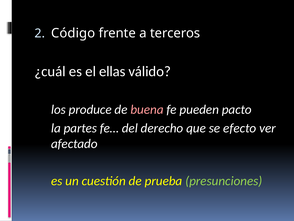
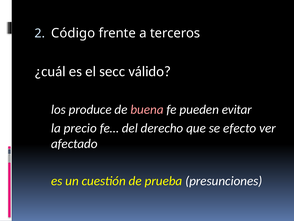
ellas: ellas -> secc (112, 71)
pacto: pacto -> evitar (237, 109)
partes: partes -> precio (80, 128)
presunciones colour: light green -> white (224, 181)
